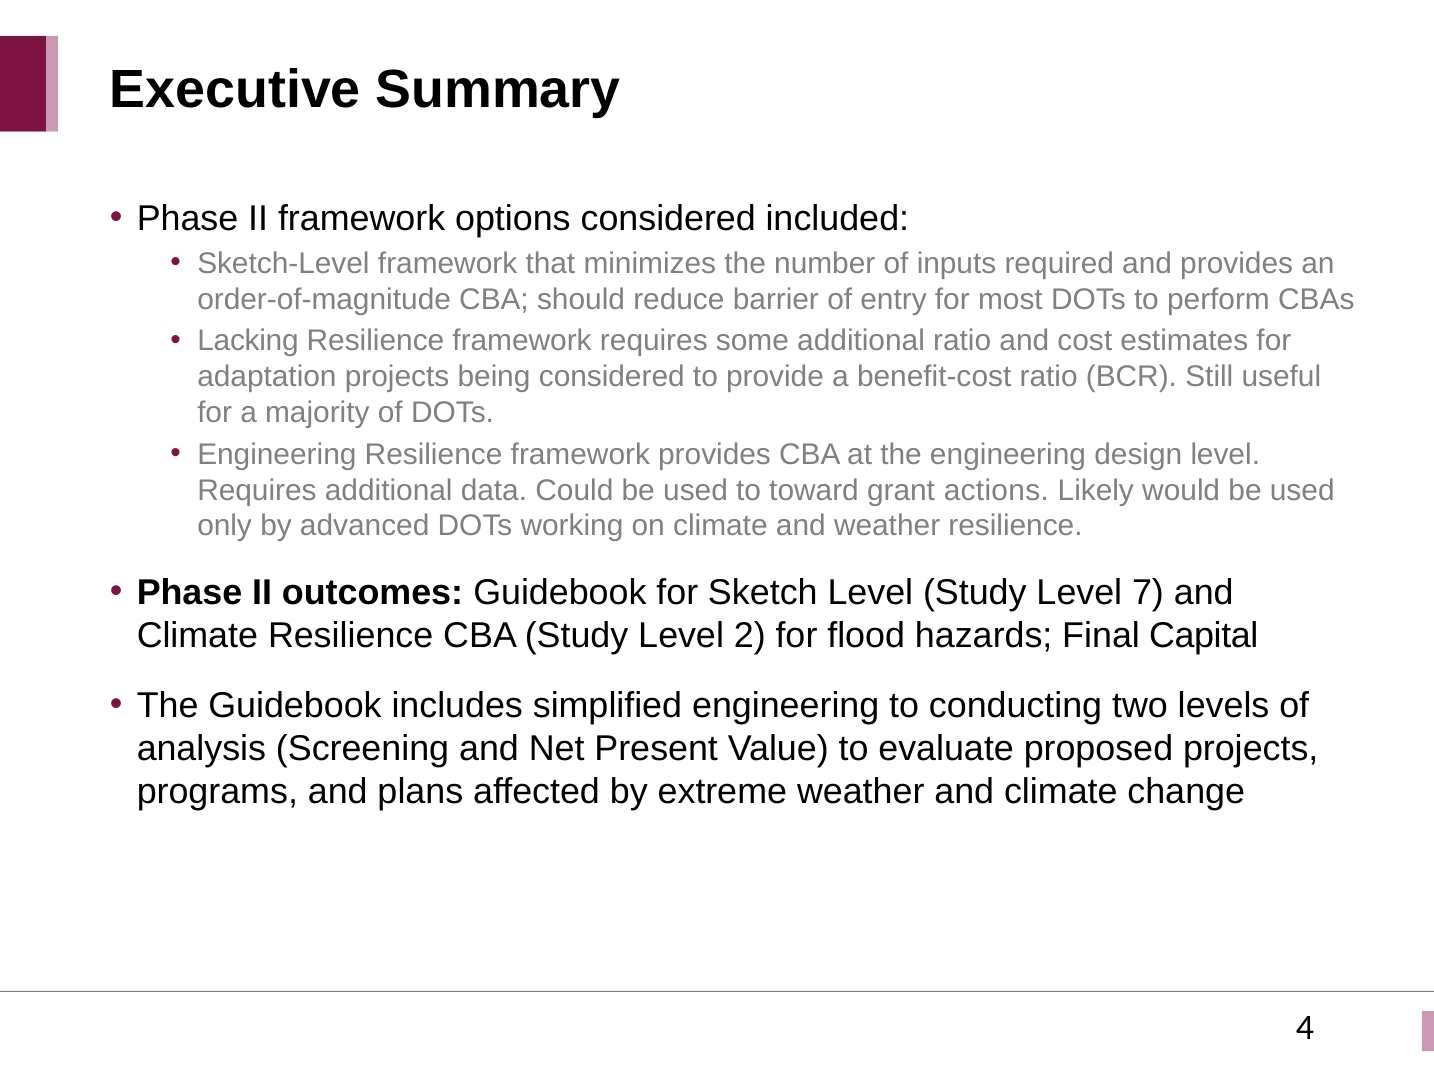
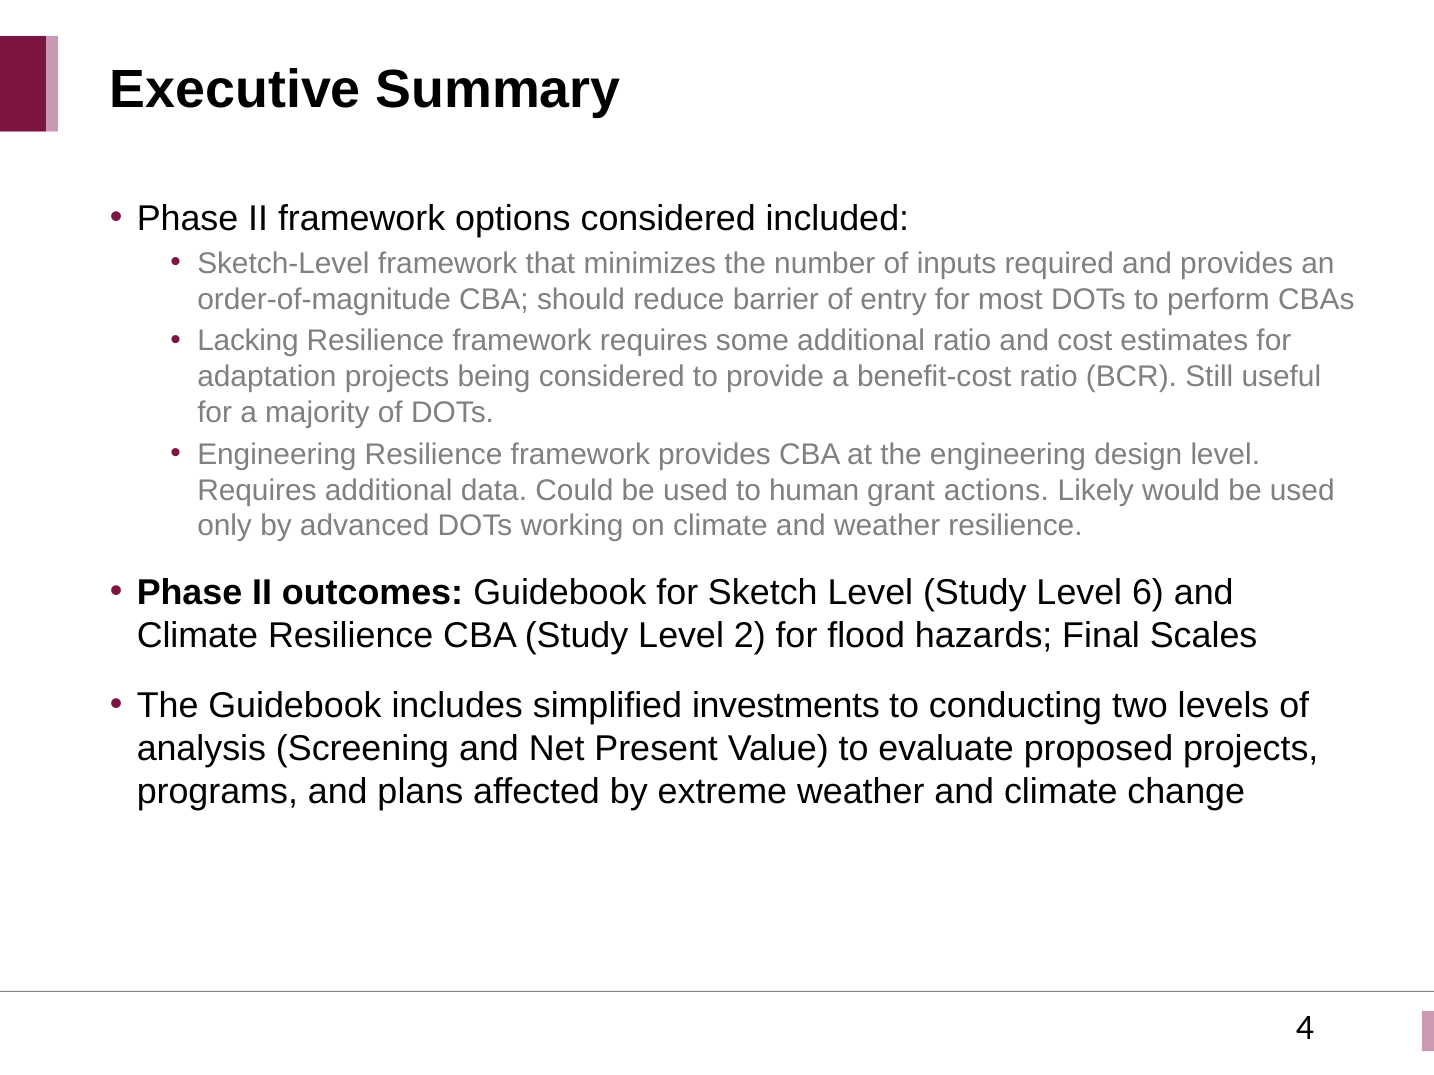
toward: toward -> human (814, 491)
7: 7 -> 6 (1148, 593)
Capital: Capital -> Scales (1204, 636)
simplified engineering: engineering -> investments (786, 706)
